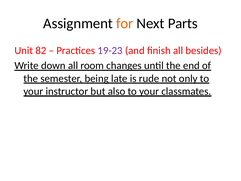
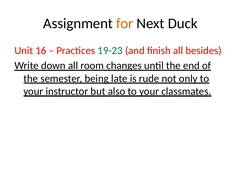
Parts: Parts -> Duck (183, 23)
82: 82 -> 16 (41, 51)
19-23 colour: purple -> green (110, 51)
